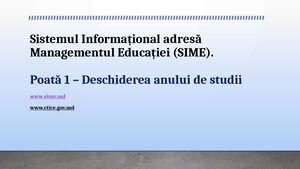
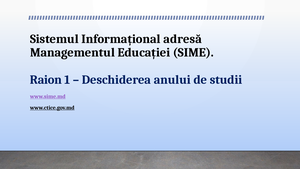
Poată: Poată -> Raion (46, 80)
